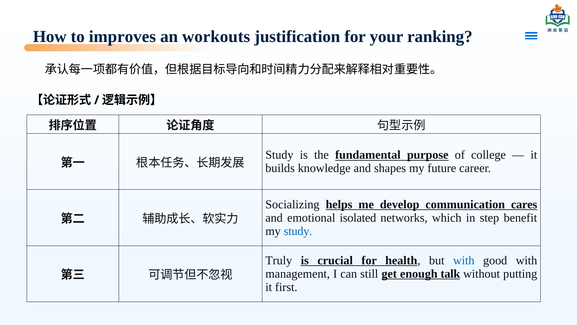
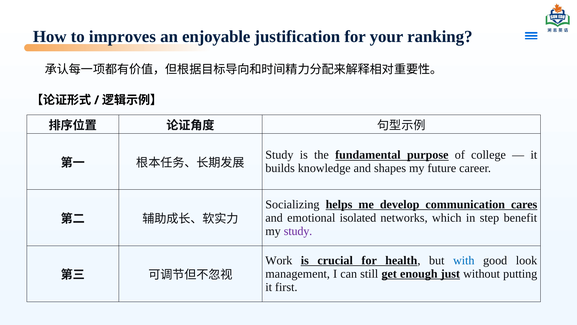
workouts: workouts -> enjoyable (216, 36)
study colour: blue -> purple (298, 231)
Truly: Truly -> Work (279, 260)
good with: with -> look (527, 260)
talk: talk -> just (450, 273)
